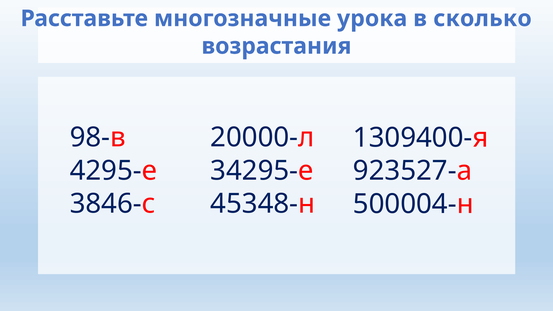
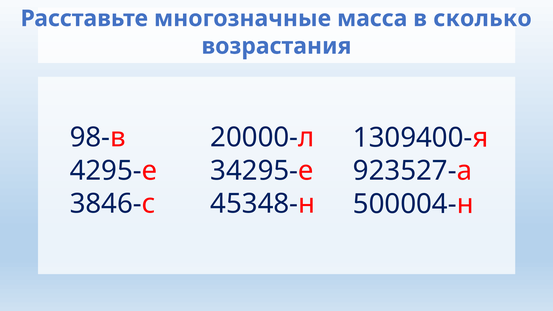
урока: урока -> масса (372, 18)
